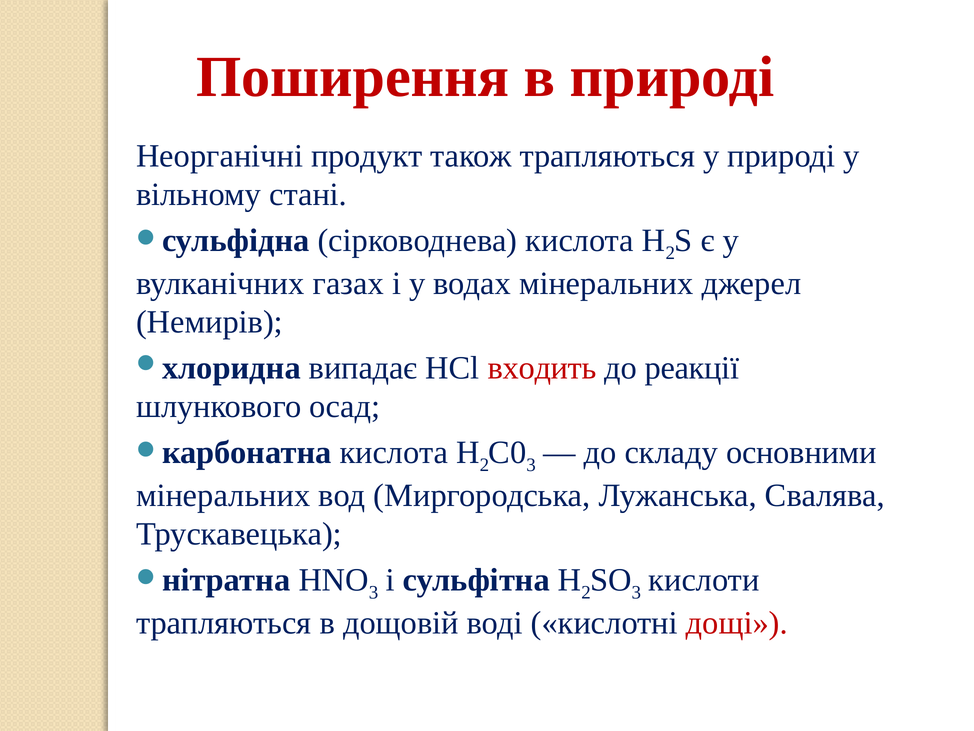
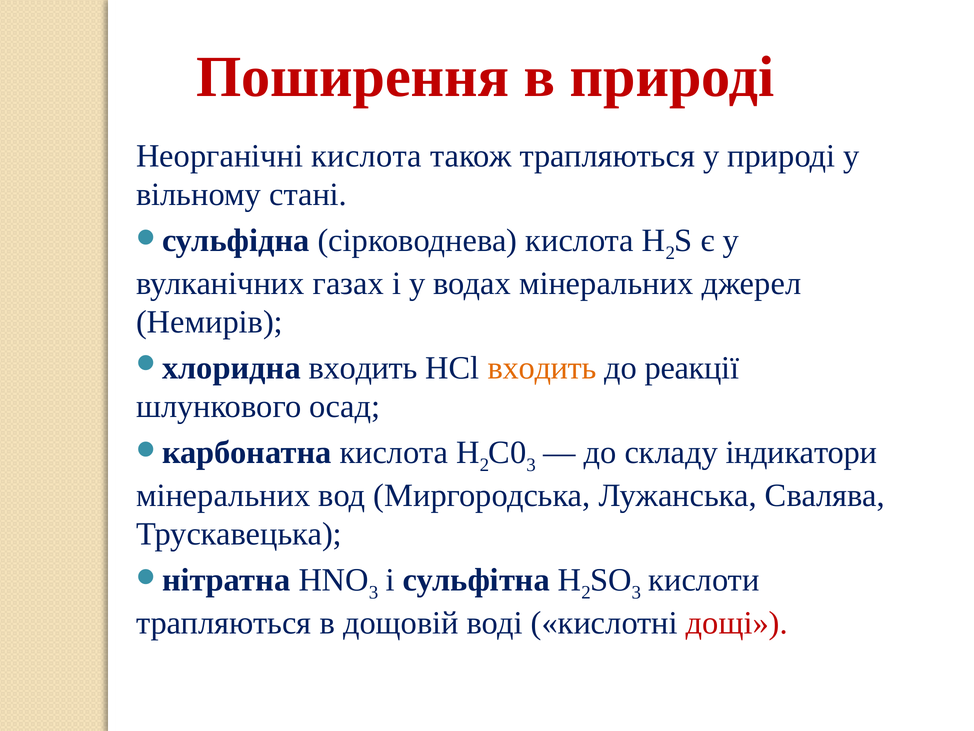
Неорганічні продукт: продукт -> кислота (367, 156)
випадає: випадає -> входить (363, 368)
входить colour: red -> orange (542, 368)
основними: основними -> індикатори (801, 452)
